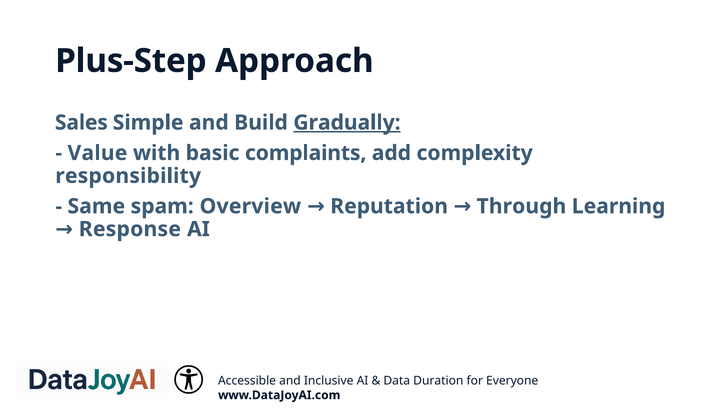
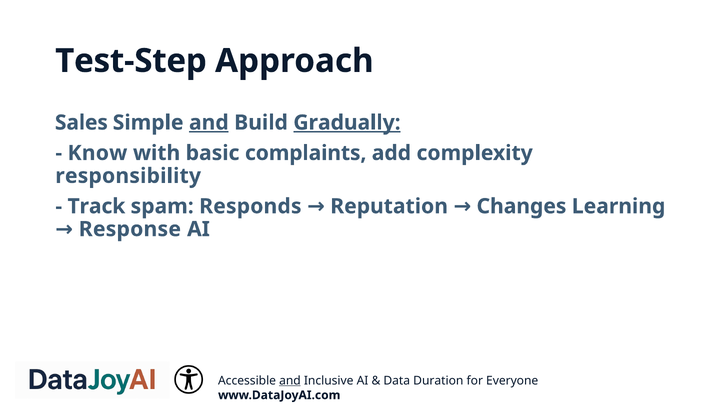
Plus-Step: Plus-Step -> Test-Step (131, 61)
and underline: none -> present (209, 123)
Value: Value -> Know (97, 153)
Same: Same -> Track (96, 206)
Overview: Overview -> Responds (250, 206)
Through: Through -> Changes (521, 206)
and underline: none -> present (290, 380)
